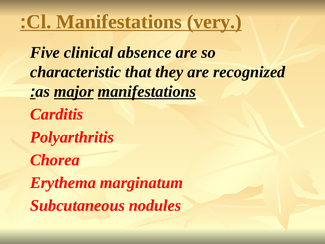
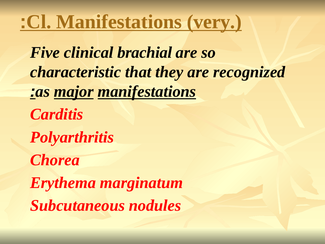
absence: absence -> brachial (145, 53)
